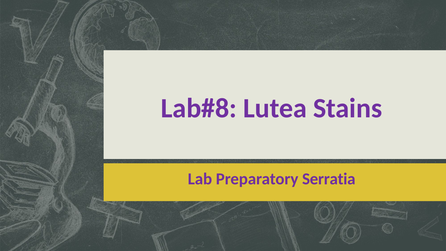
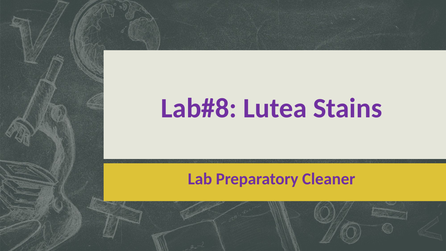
Serratia: Serratia -> Cleaner (329, 179)
